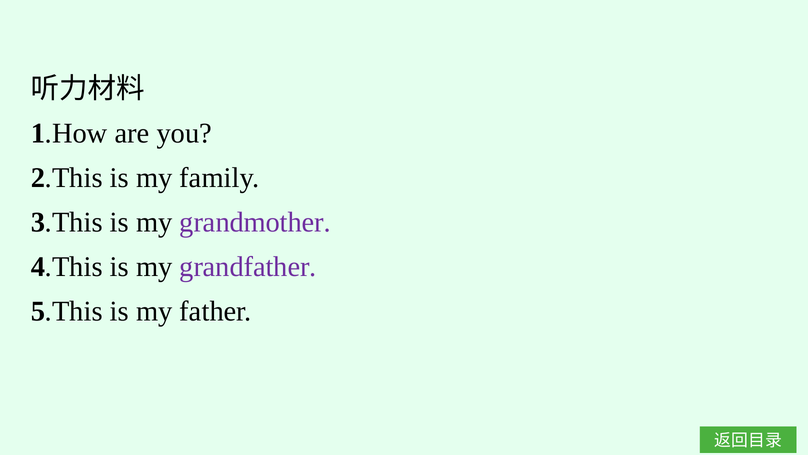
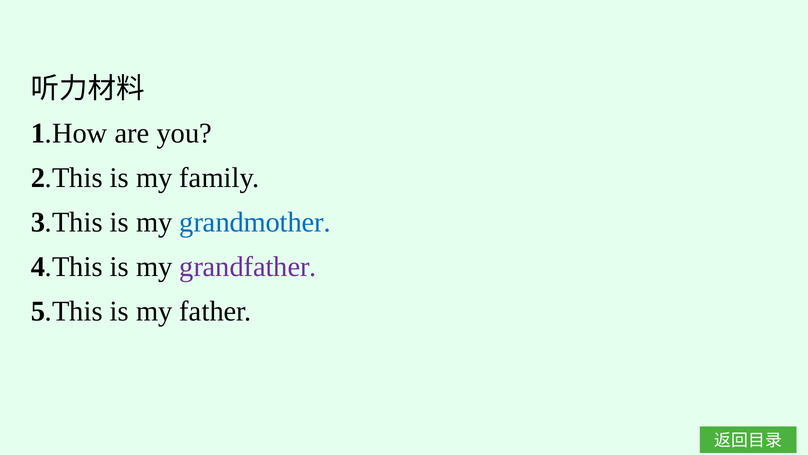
grandmother colour: purple -> blue (255, 222)
